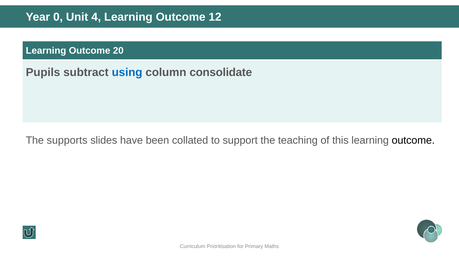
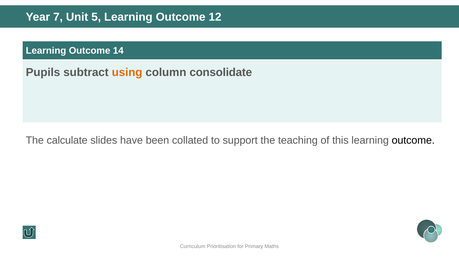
0: 0 -> 7 (58, 17)
4: 4 -> 5 (96, 17)
20: 20 -> 14 (118, 51)
using colour: blue -> orange (127, 72)
supports: supports -> calculate (67, 140)
